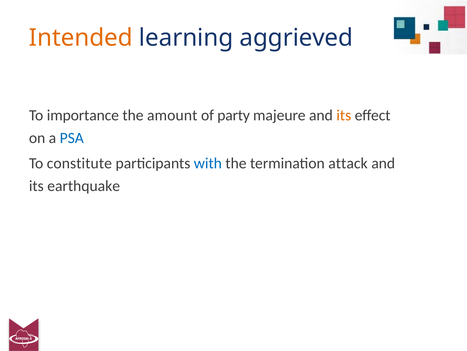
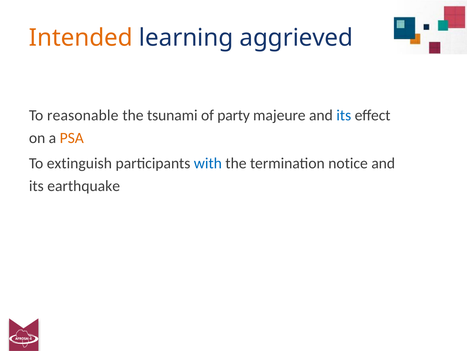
importance: importance -> reasonable (83, 115)
amount: amount -> tsunami (172, 115)
its colour: orange -> blue (344, 115)
PSA colour: blue -> orange (72, 138)
constitute: constitute -> extinguish (79, 163)
attack: attack -> notice (348, 163)
